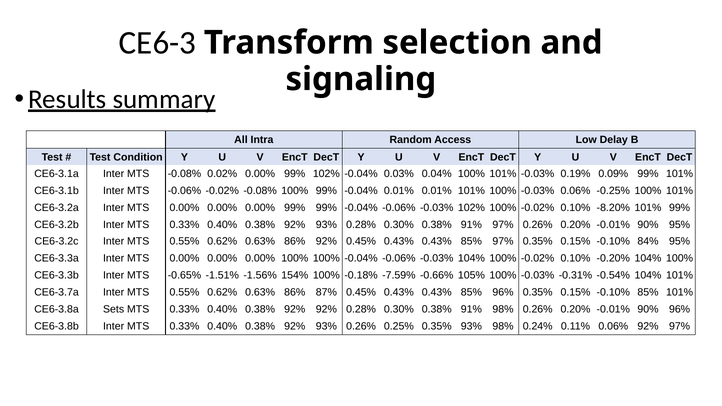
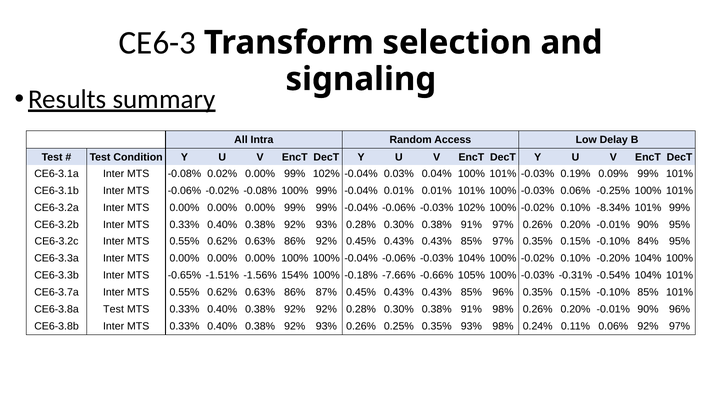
-8.20%: -8.20% -> -8.34% (613, 208)
-7.59%: -7.59% -> -7.66% (399, 275)
CE6-3.8a Sets: Sets -> Test (114, 309)
